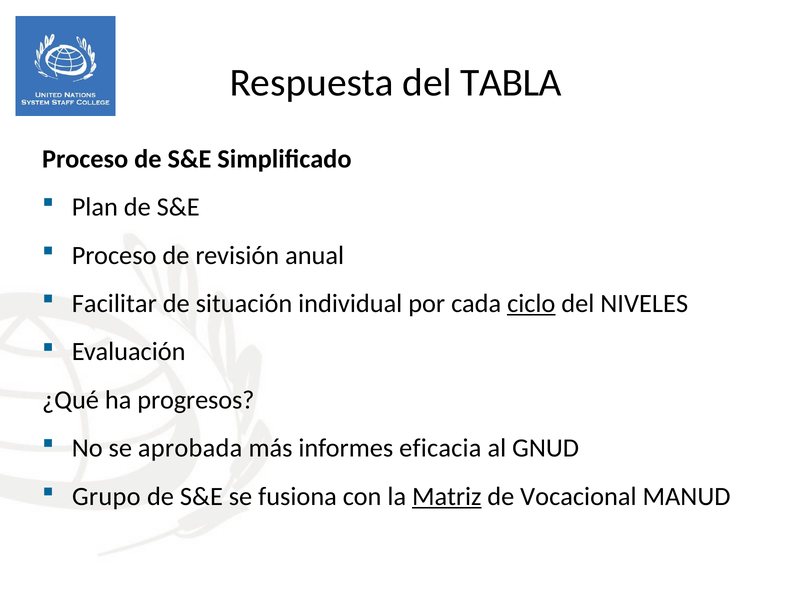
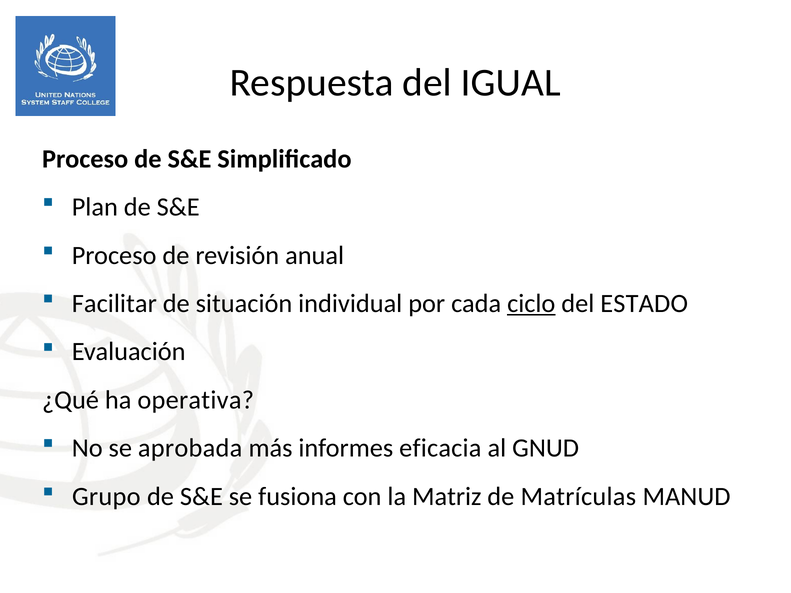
TABLA: TABLA -> IGUAL (511, 83)
NIVELES: NIVELES -> ESTADO (644, 304)
progresos: progresos -> operativa (196, 400)
Matriz underline: present -> none (447, 497)
Vocacional: Vocacional -> Matrículas (578, 497)
